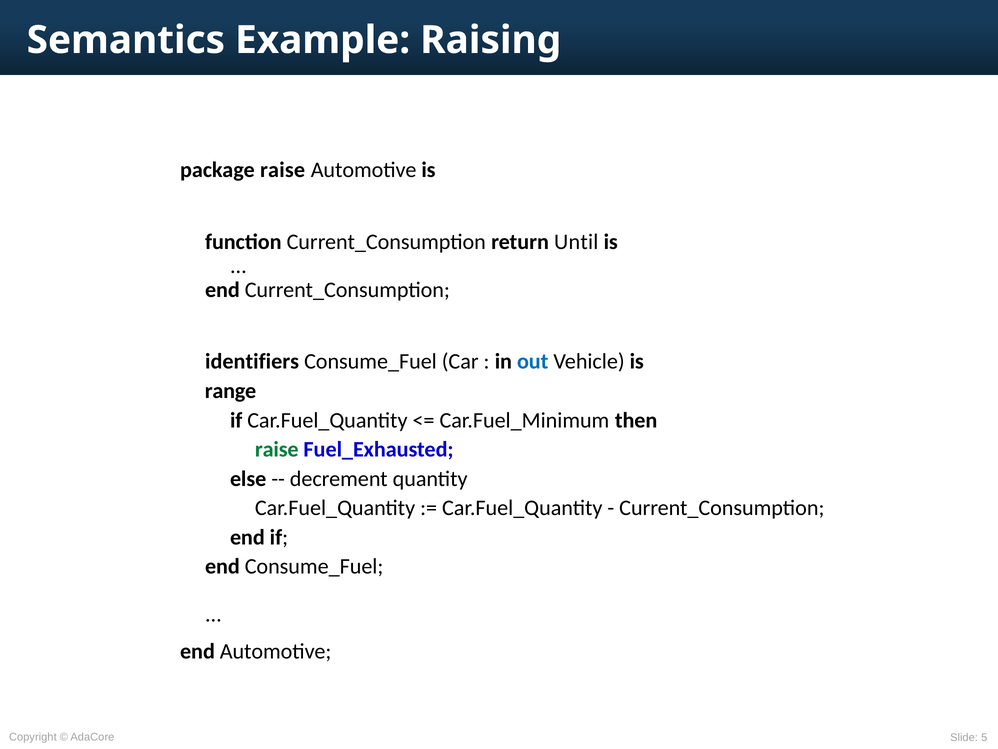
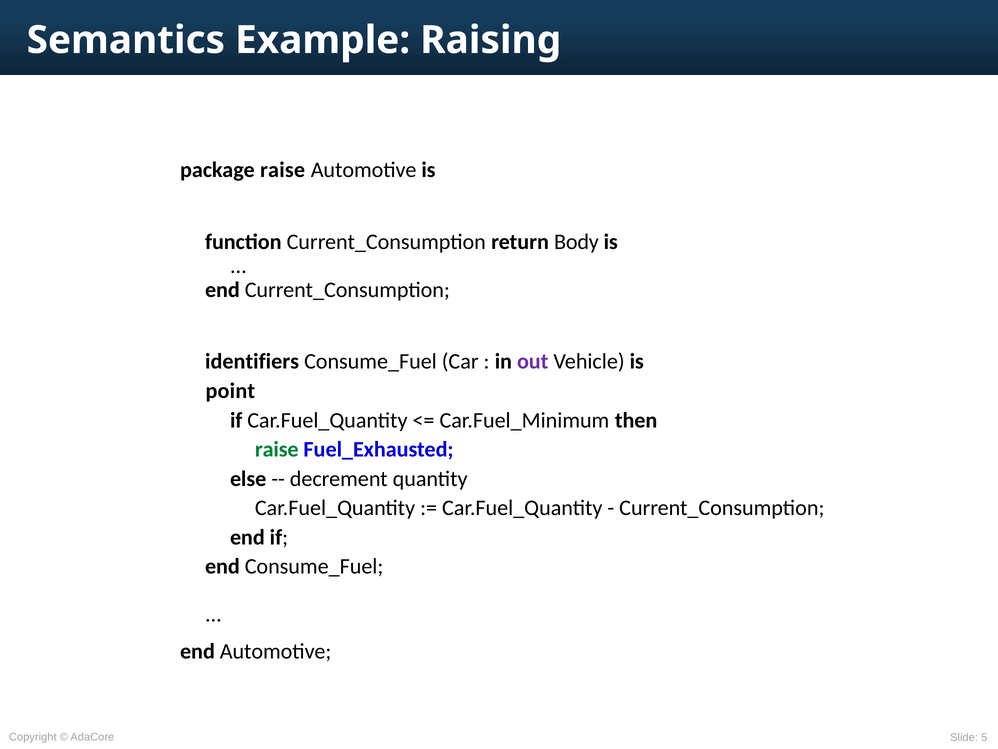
Until: Until -> Body (576, 242)
out colour: blue -> purple (533, 361)
range: range -> point (230, 391)
